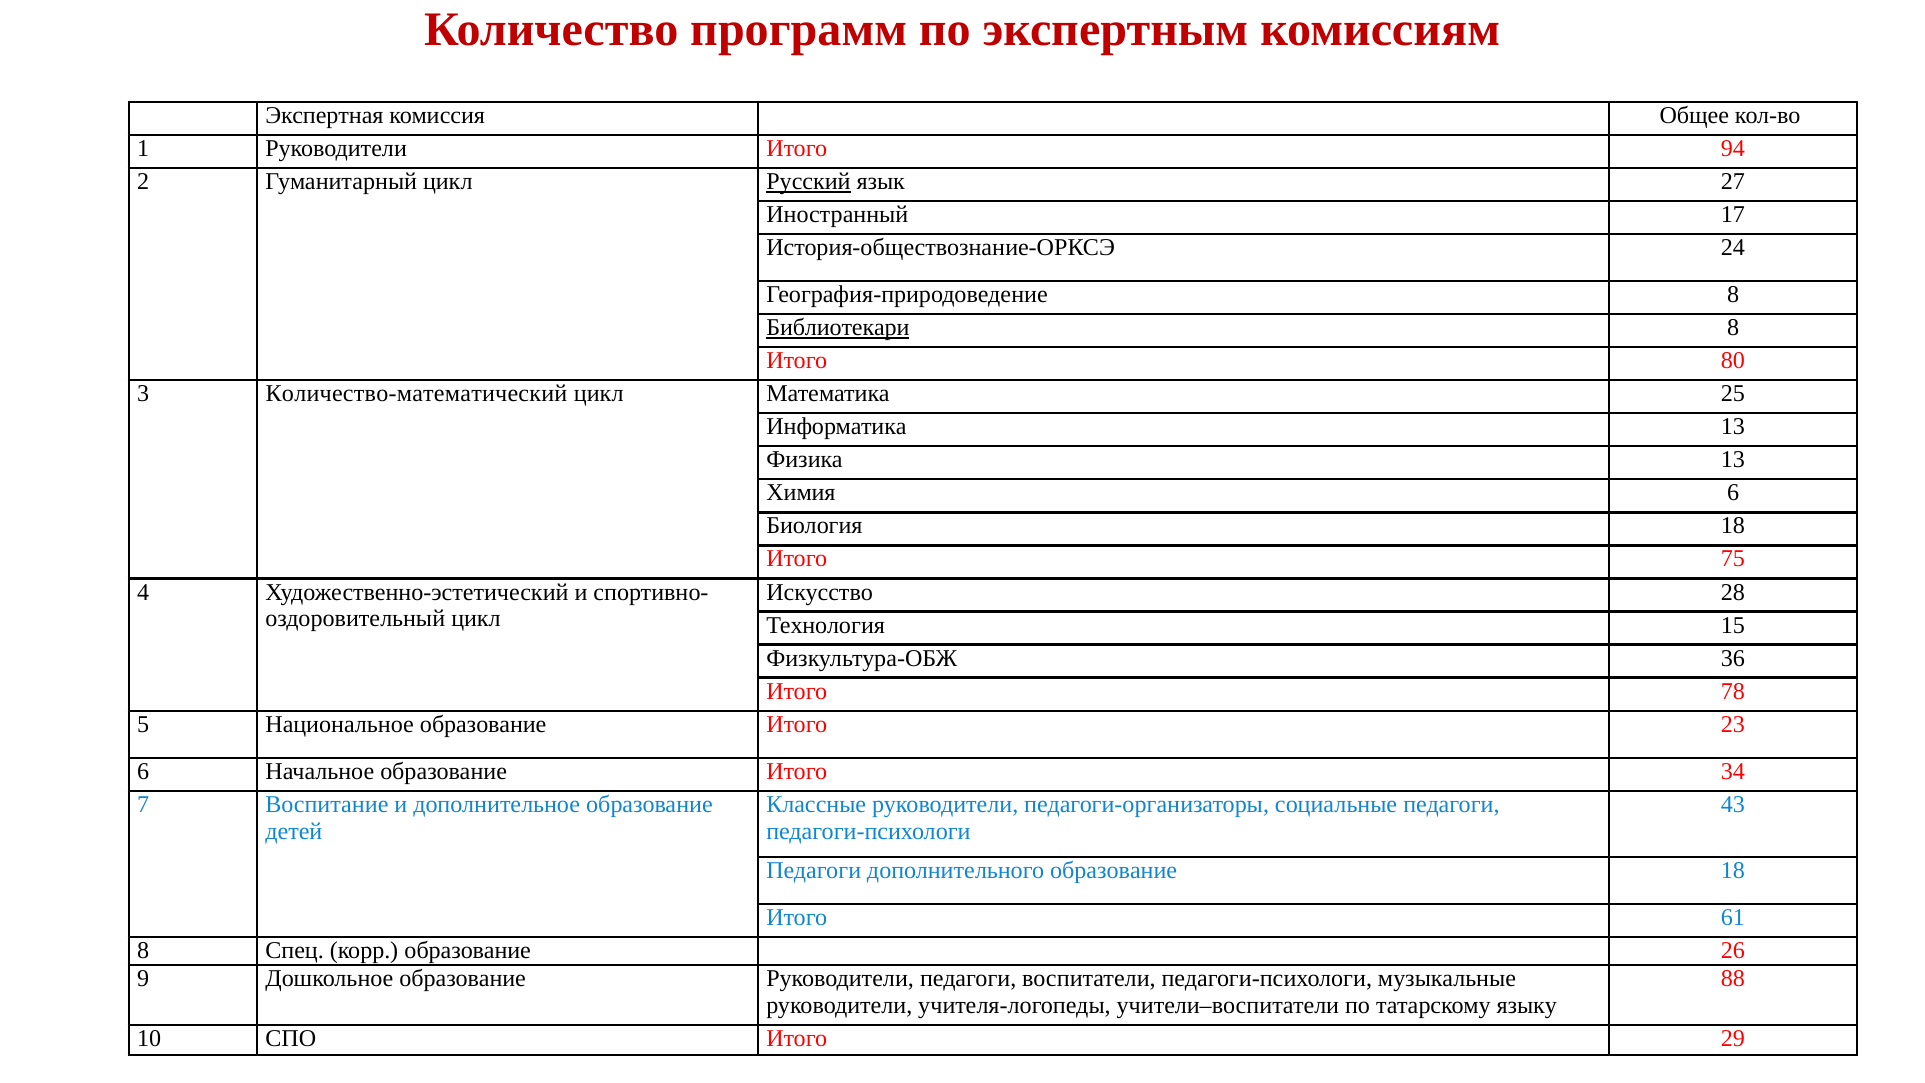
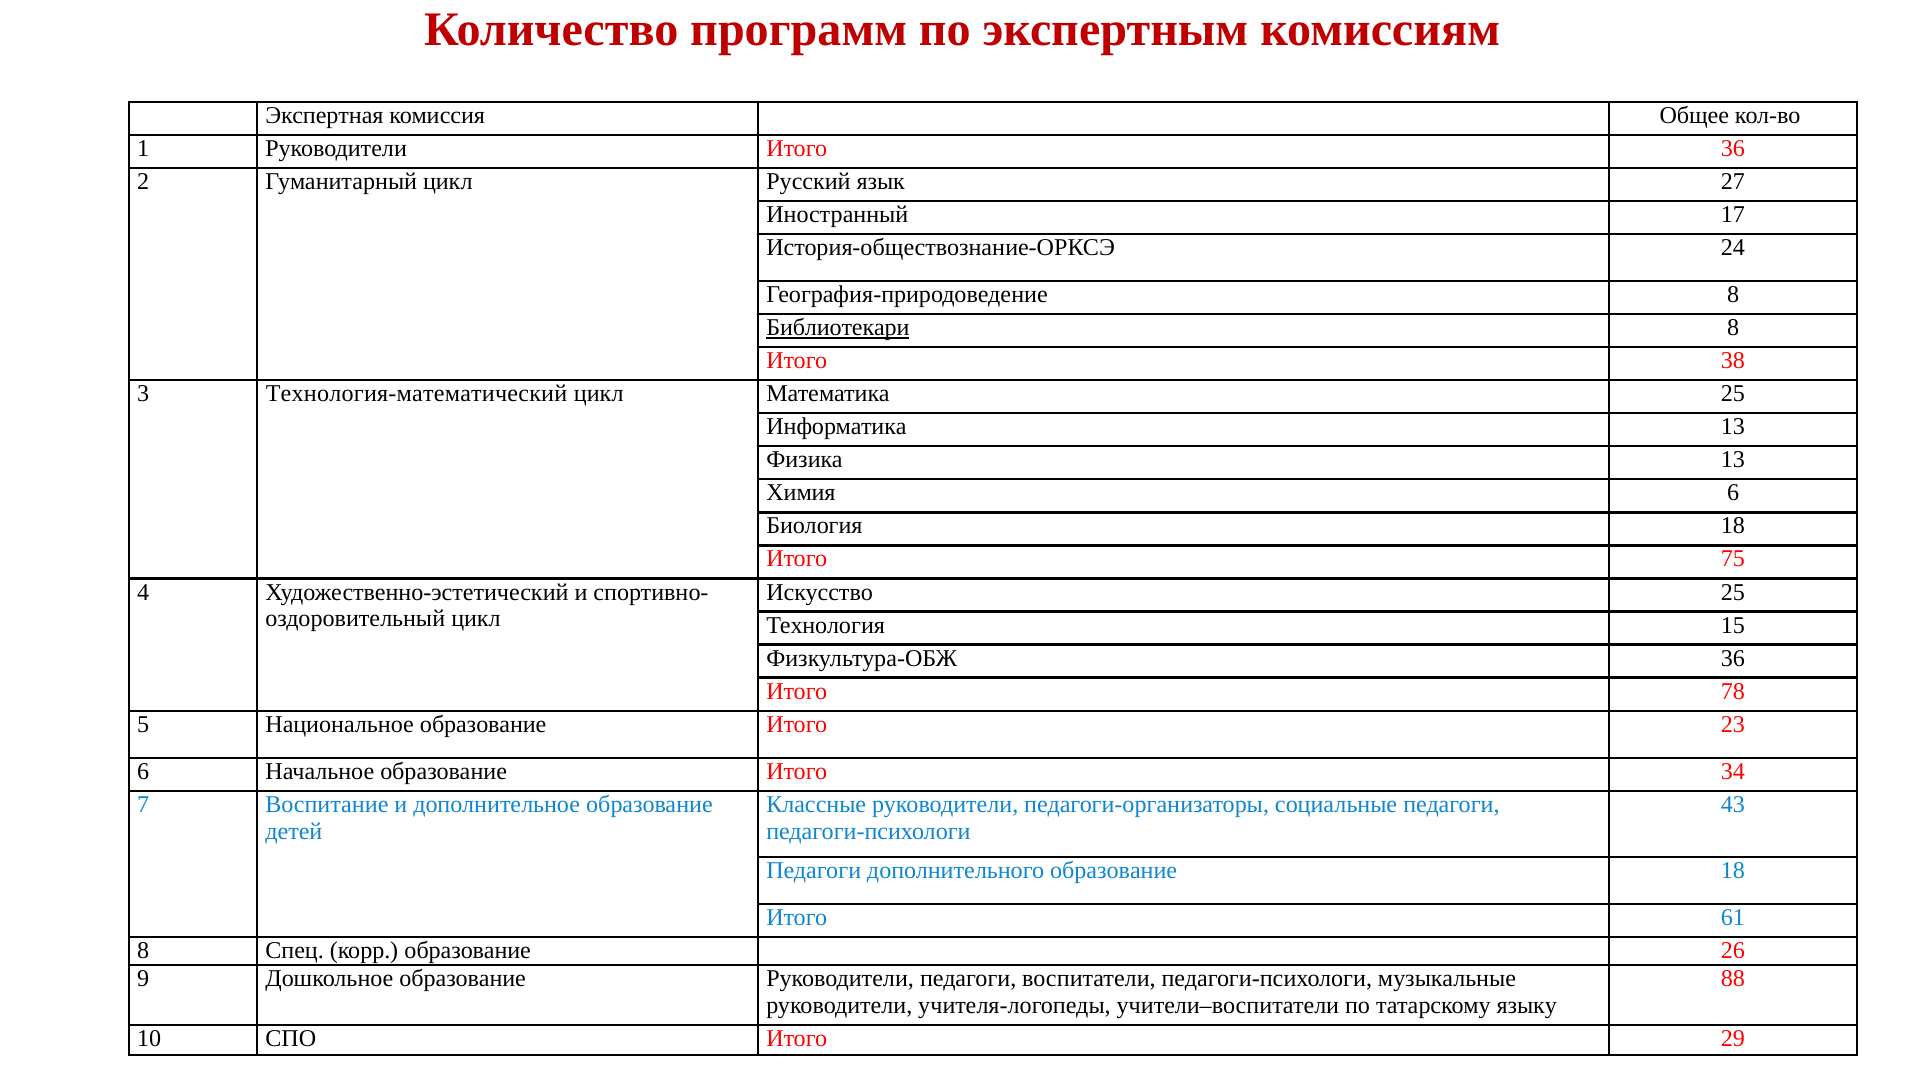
Итого 94: 94 -> 36 (1733, 148)
Русский underline: present -> none (808, 181)
80: 80 -> 38 (1733, 361)
Количество-математический: Количество-математический -> Технология-математический (417, 394)
Искусство 28: 28 -> 25 (1733, 592)
